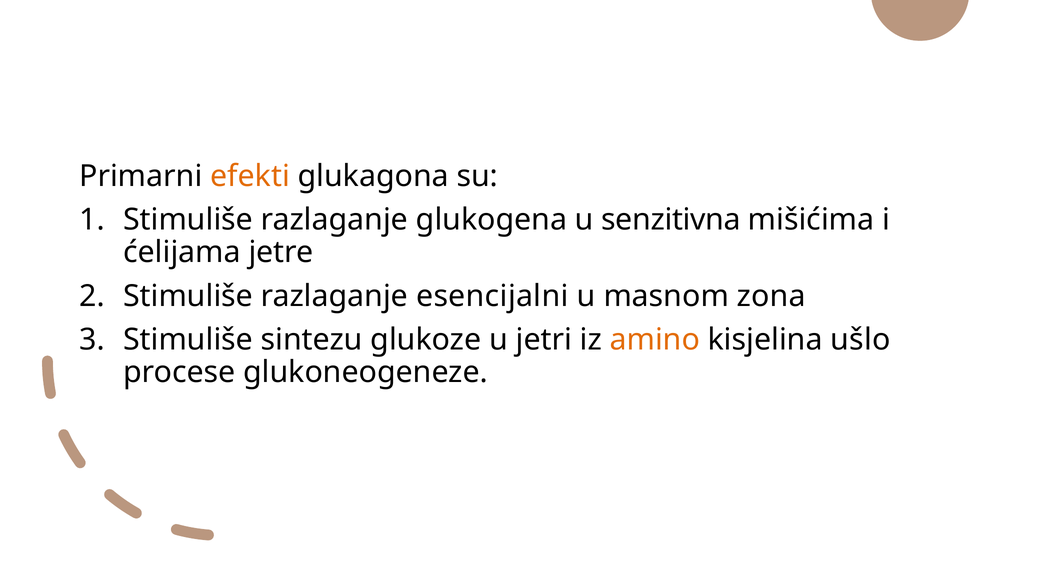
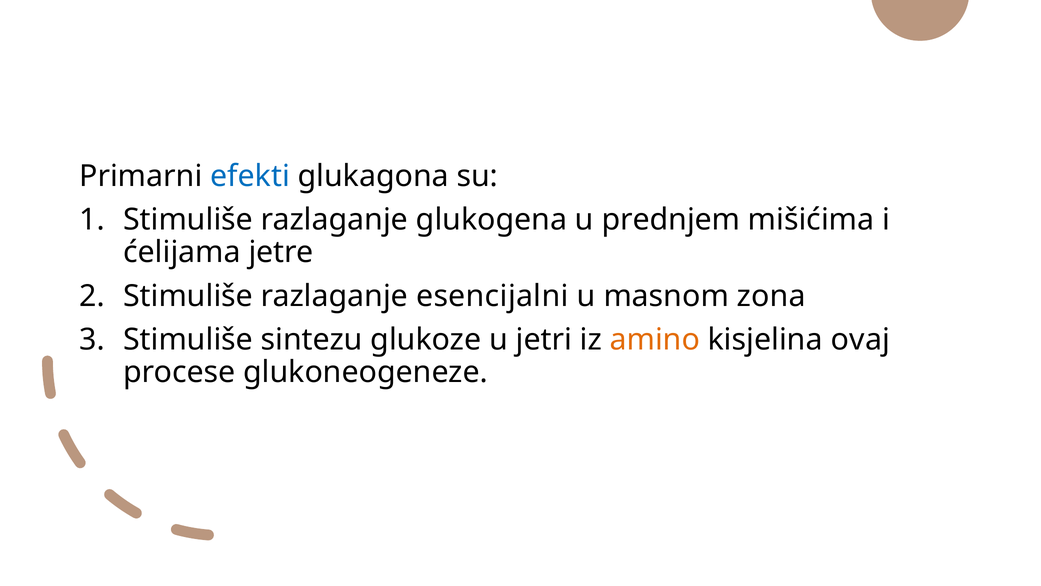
efekti colour: orange -> blue (250, 176)
senzitivna: senzitivna -> prednjem (671, 220)
ušlo: ušlo -> ovaj (861, 339)
